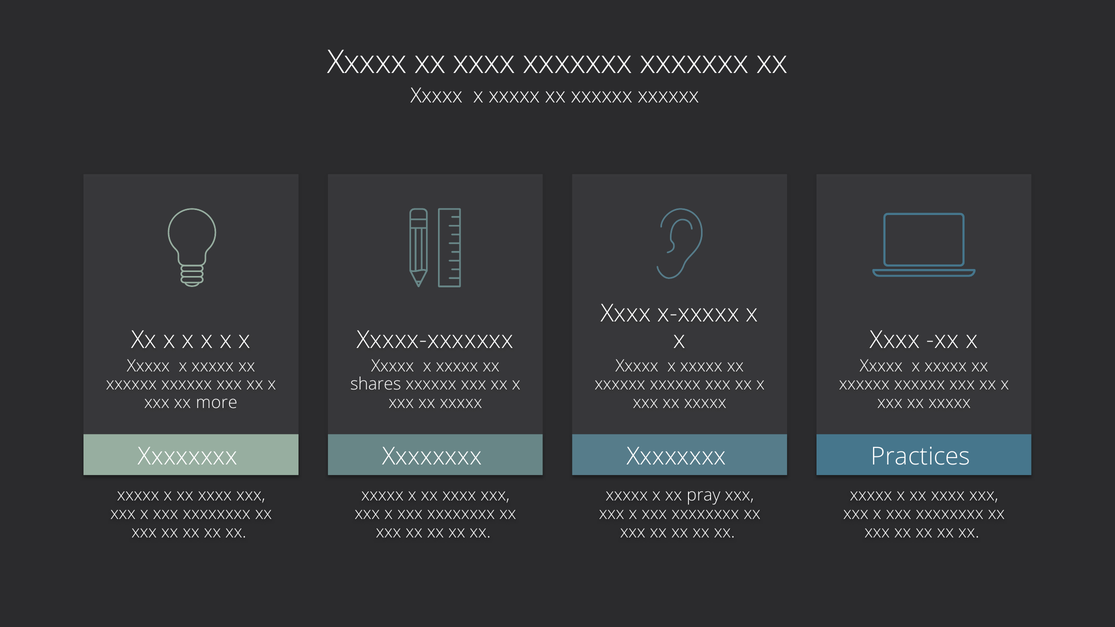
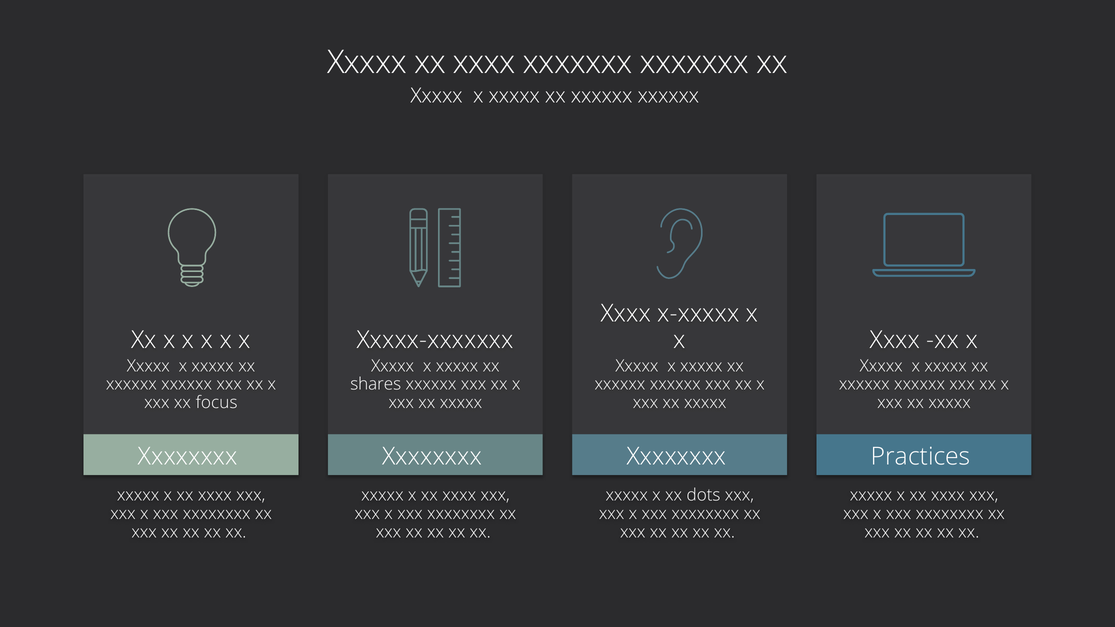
more: more -> focus (217, 403)
pray: pray -> dots (704, 495)
